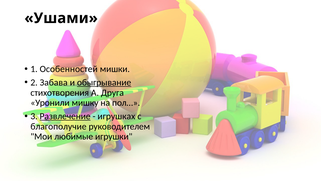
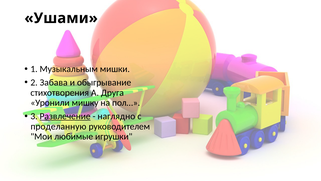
Особенностей: Особенностей -> Музыкальным (69, 69)
обыгрывание underline: present -> none (104, 82)
игрушках: игрушках -> наглядно (116, 116)
благополучие: благополучие -> проделанную (58, 126)
